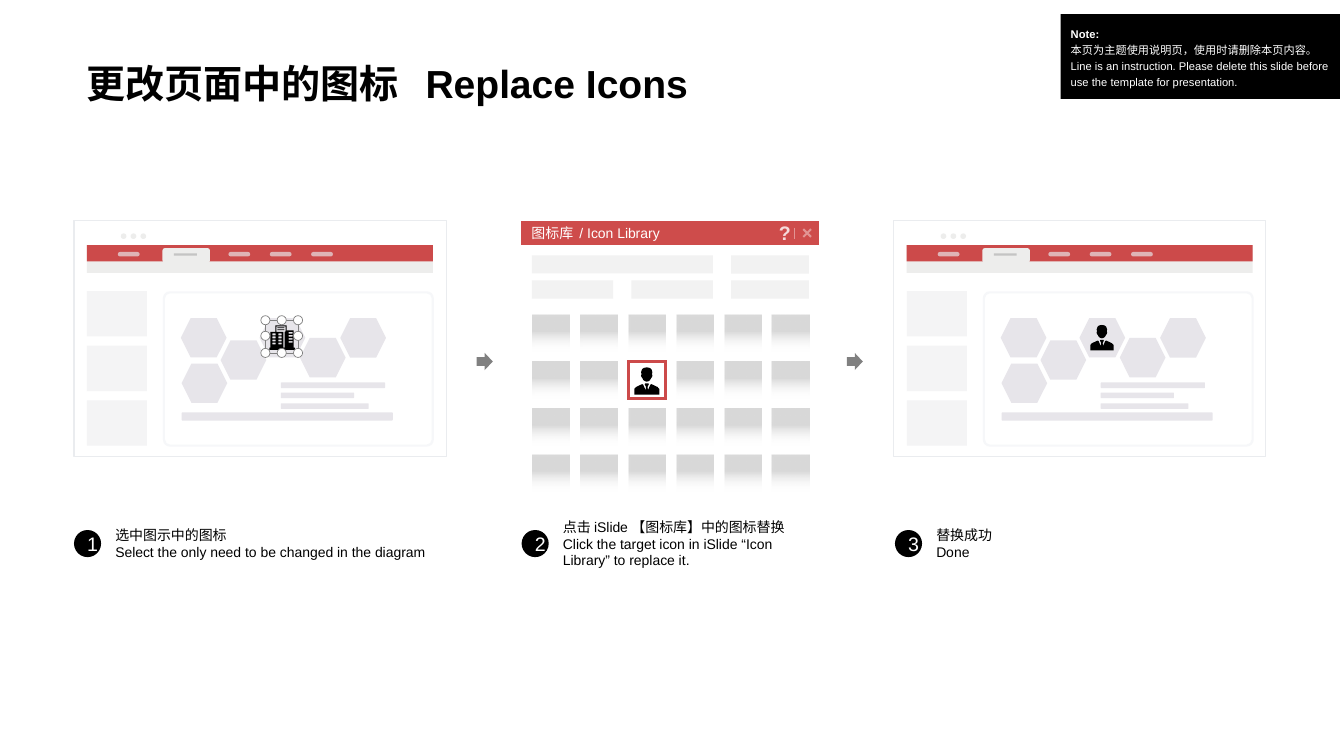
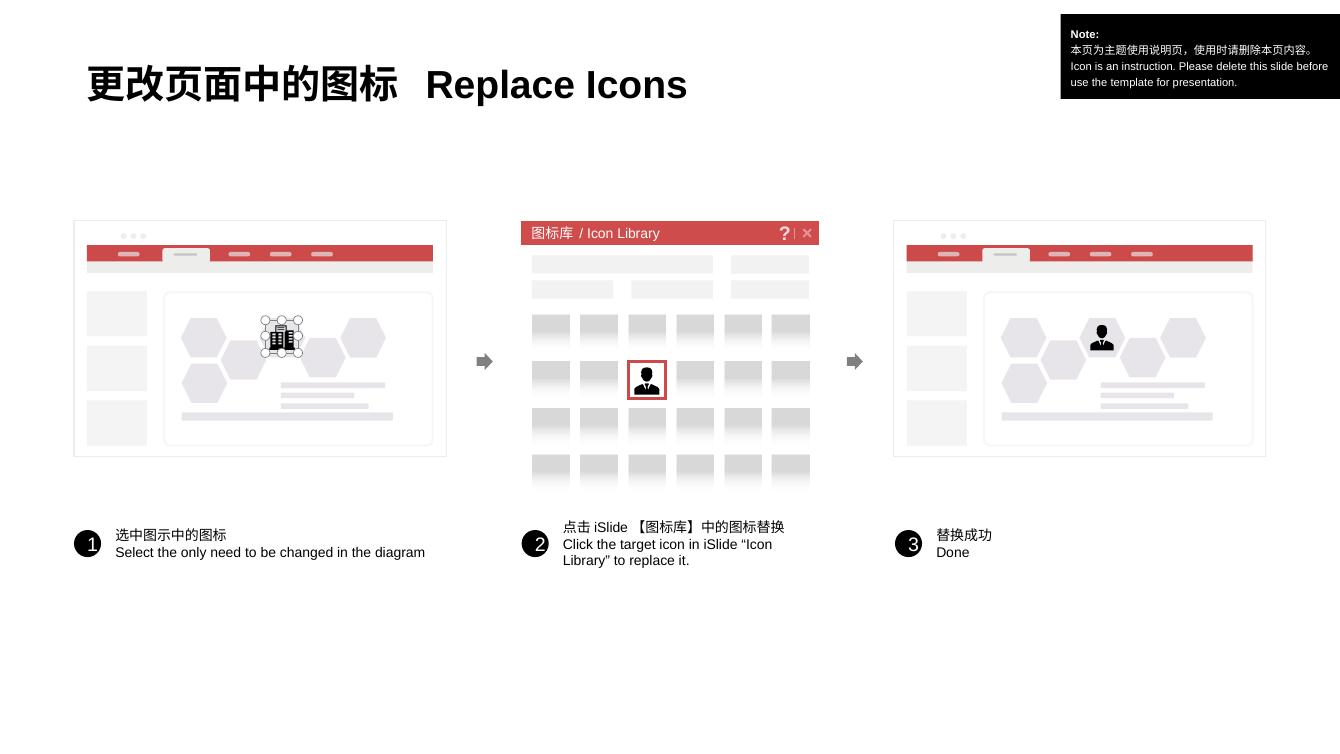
Line: Line -> Icon (1081, 67)
